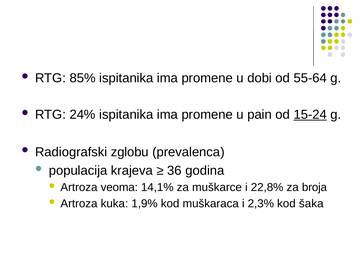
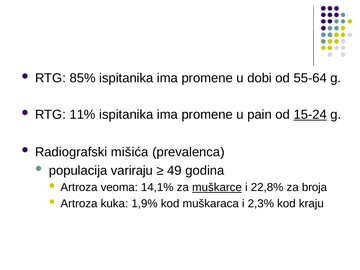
24%: 24% -> 11% (83, 115)
zglobu: zglobu -> mišića (130, 152)
krajeva: krajeva -> variraju (132, 171)
36: 36 -> 49 (174, 171)
muškarce underline: none -> present (217, 187)
šaka: šaka -> kraju (311, 204)
